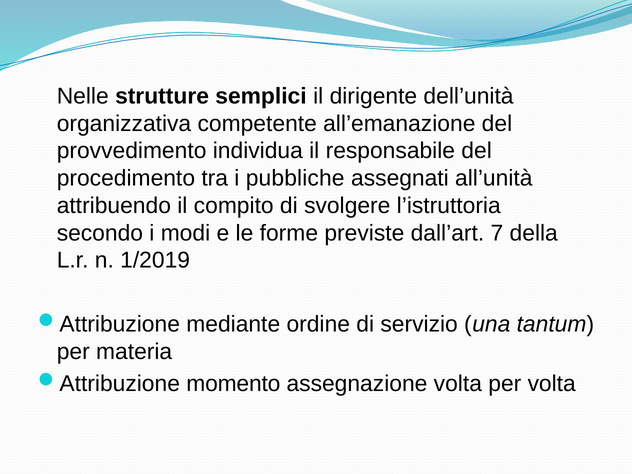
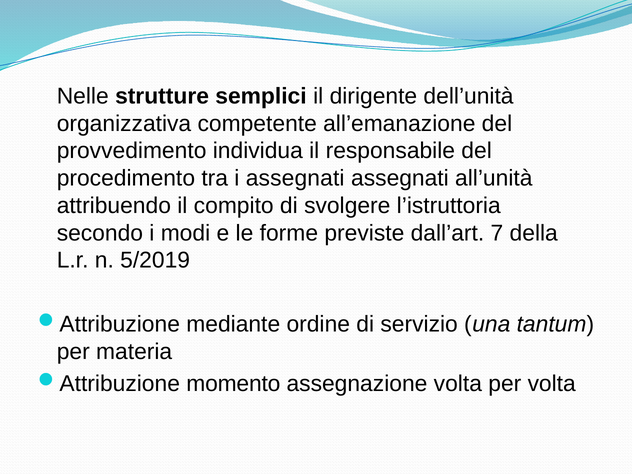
i pubbliche: pubbliche -> assegnati (295, 178)
1/2019: 1/2019 -> 5/2019 (155, 260)
